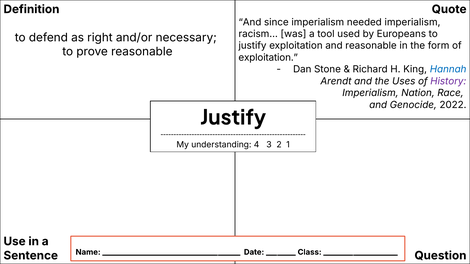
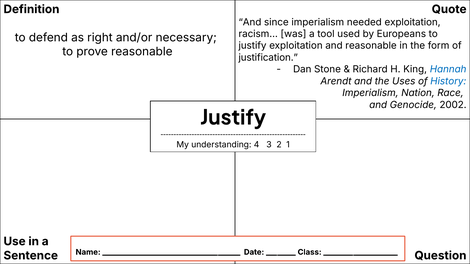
needed imperialism: imperialism -> exploitation (413, 22)
exploitation: exploitation -> justification (268, 58)
History colour: purple -> blue (448, 81)
2022: 2022 -> 2002 (453, 105)
